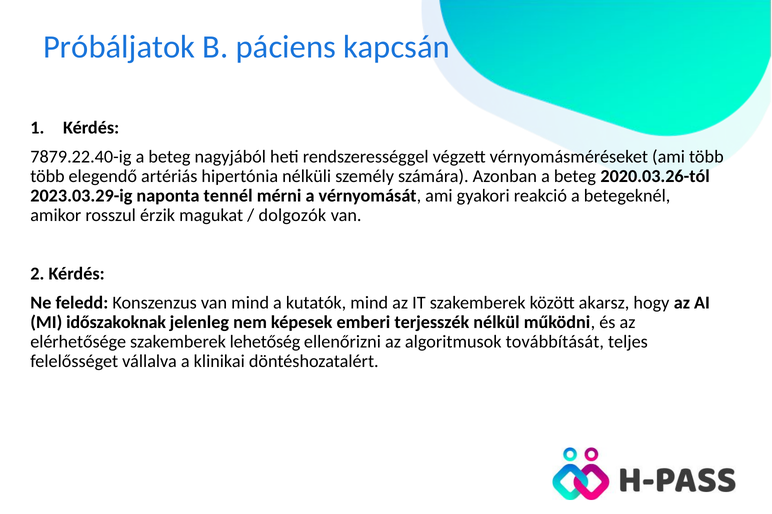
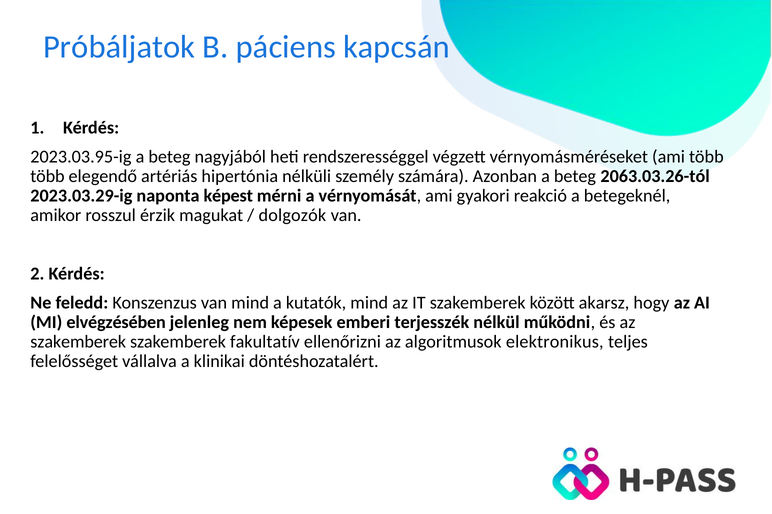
7879.22.40-ig: 7879.22.40-ig -> 2023.03.95-ig (81, 157)
2020.03.26-tól: 2020.03.26-tól -> 2063.03.26-tól (655, 177)
tennél: tennél -> képest (228, 196)
időszakoknak: időszakoknak -> elvégzésében (116, 323)
elérhetősége: elérhetősége -> szakemberek (78, 342)
lehetőség: lehetőség -> fakultatív (265, 342)
továbbítását: továbbítását -> elektronikus (555, 342)
